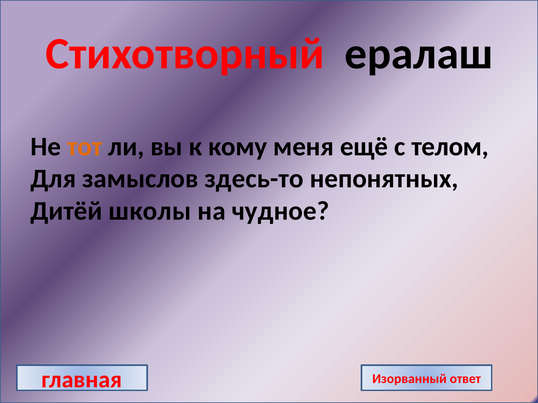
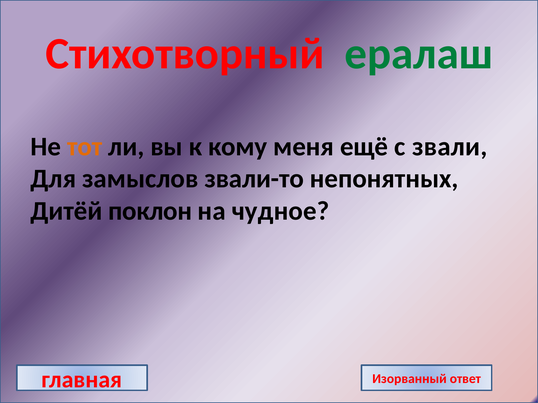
ералаш colour: black -> green (419, 54)
телом: телом -> звали (450, 147)
здесь-то: здесь-то -> звали-то (254, 179)
школы: школы -> поклон (150, 211)
